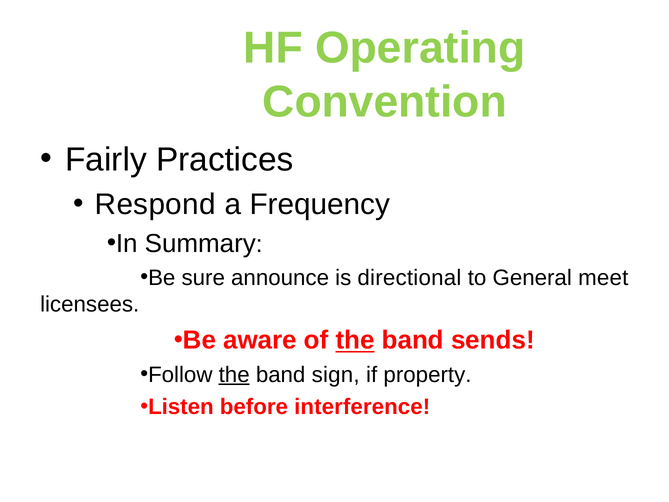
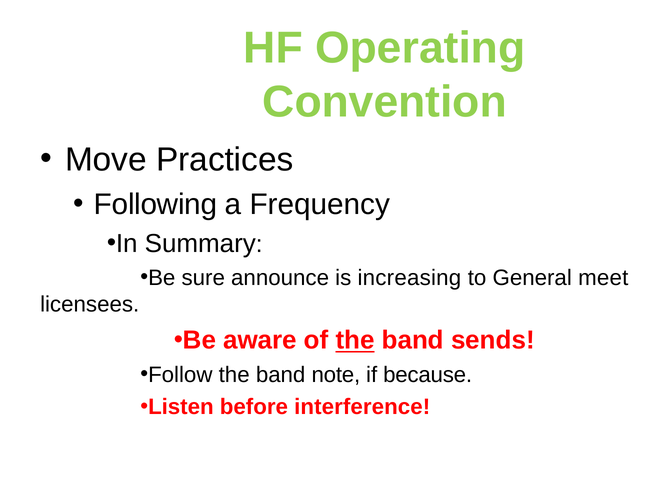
Fairly: Fairly -> Move (106, 159)
Respond: Respond -> Following (156, 205)
directional: directional -> increasing (409, 278)
the underline: present -> none (234, 375)
sign: sign -> note (336, 375)
property: property -> because (428, 375)
